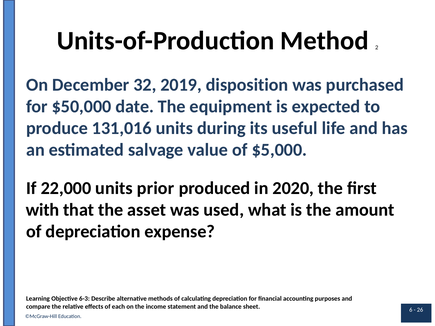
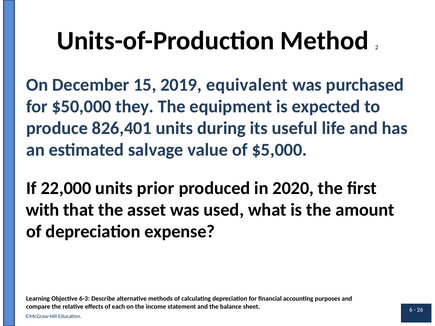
32: 32 -> 15 (145, 85)
disposition: disposition -> equivalent (247, 85)
date: date -> they (135, 107)
131,016: 131,016 -> 826,401 (122, 128)
